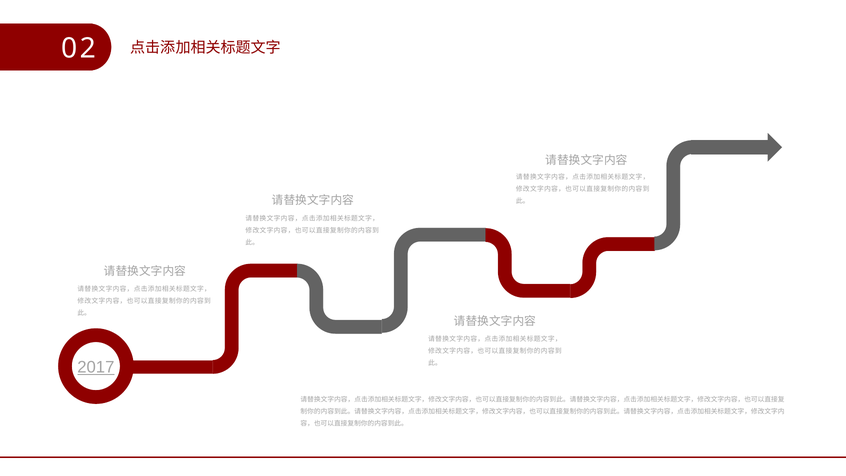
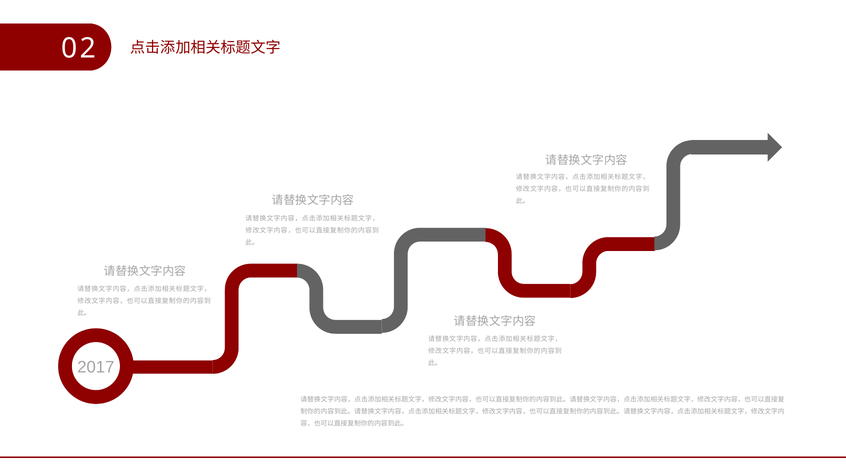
2017 underline: present -> none (96, 367)
